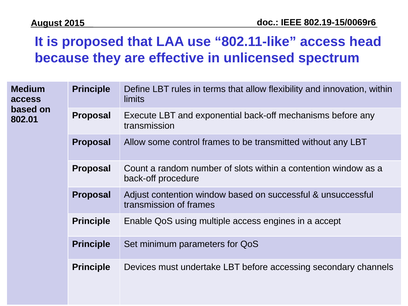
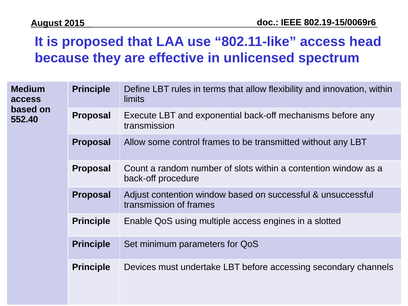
802.01: 802.01 -> 552.40 (24, 119)
accept: accept -> slotted (328, 221)
